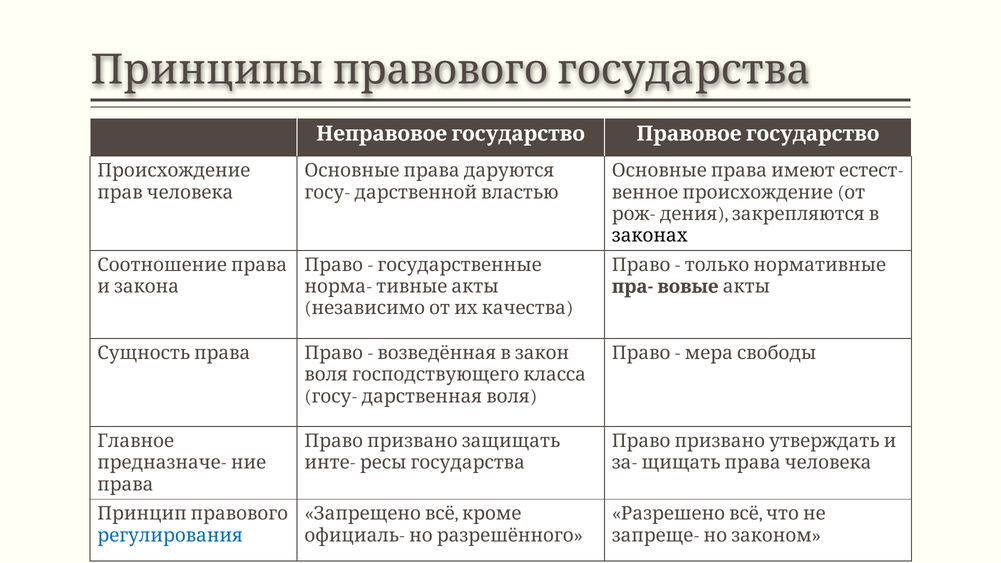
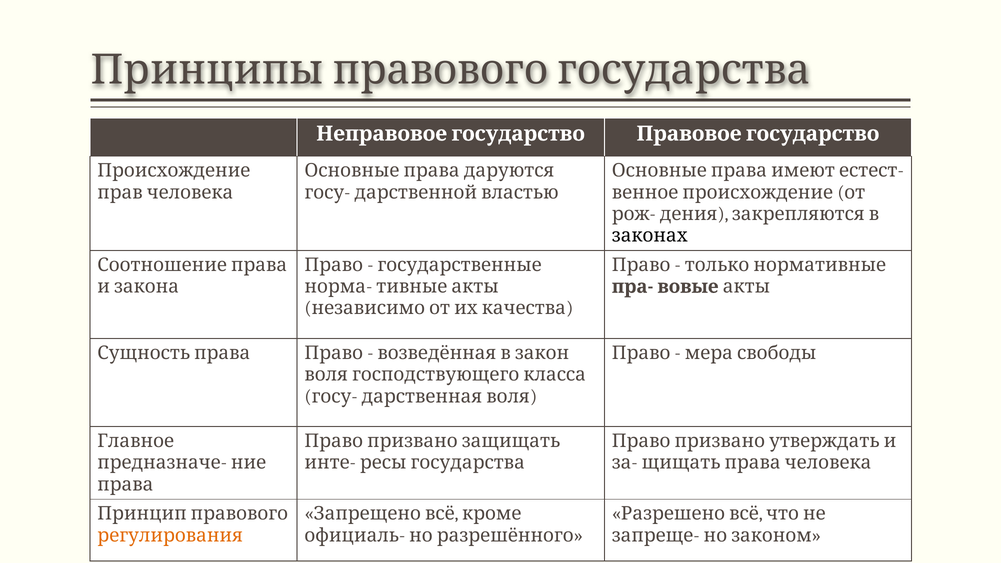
регулирования colour: blue -> orange (170, 535)
